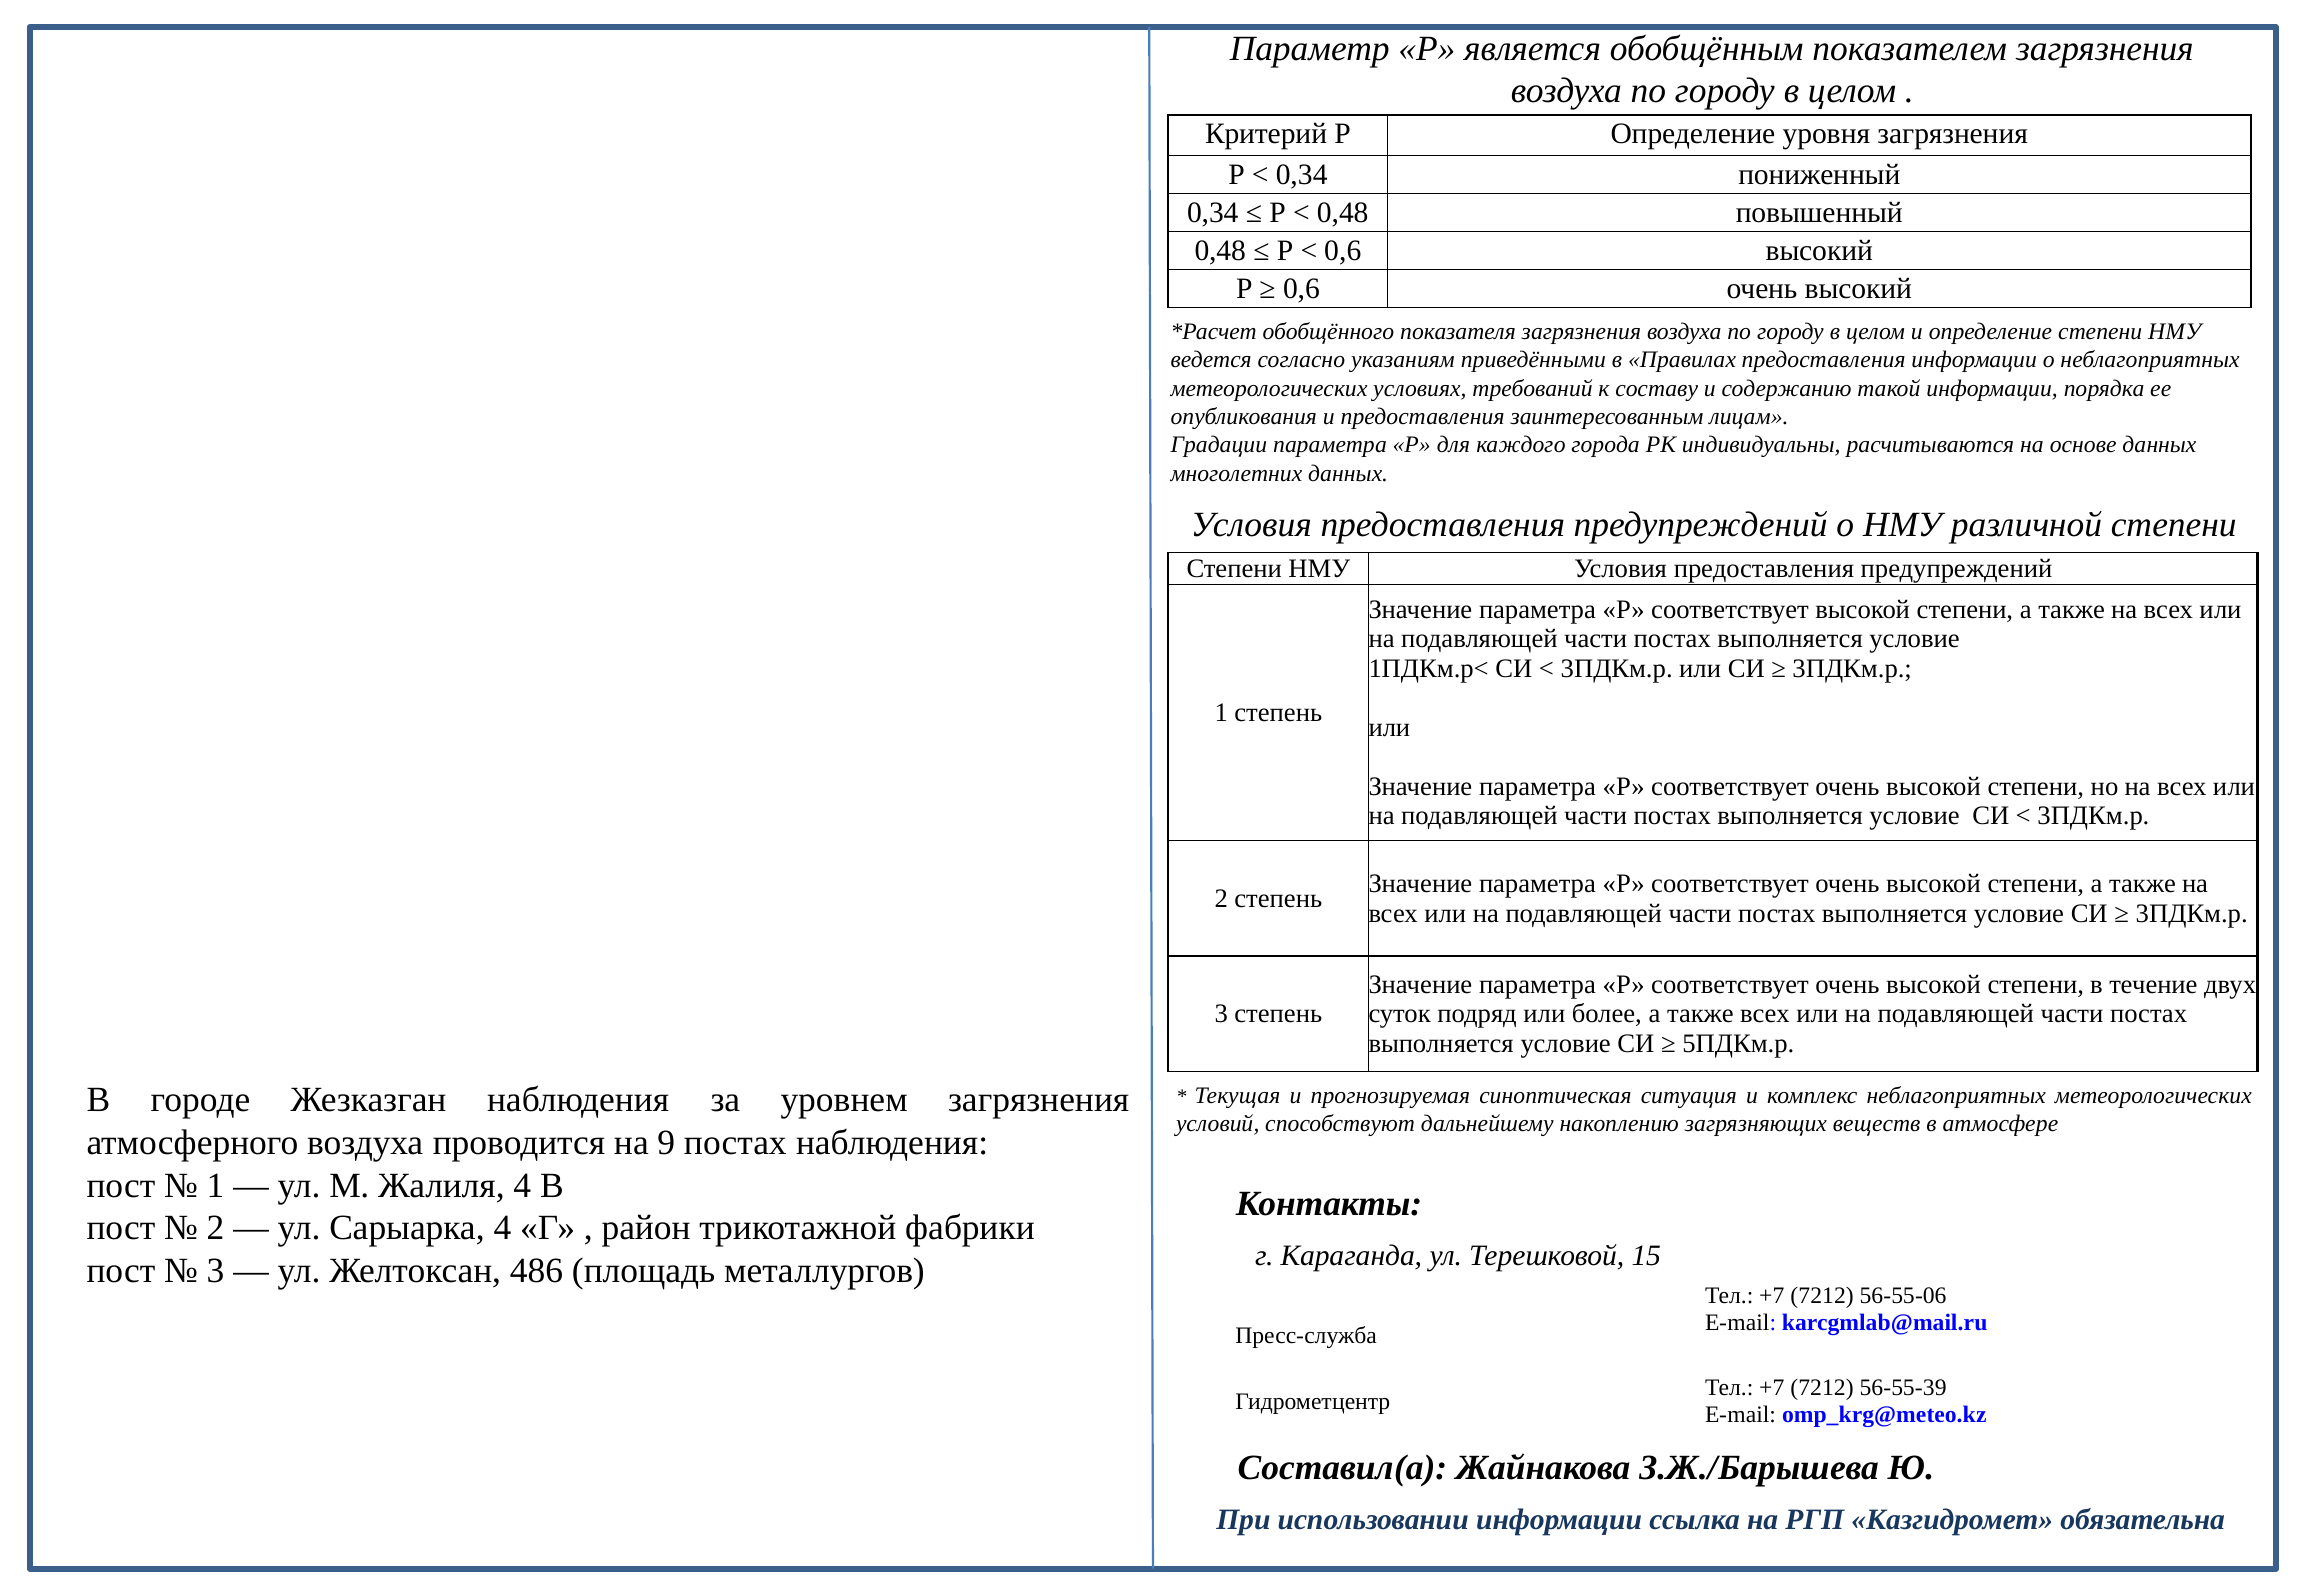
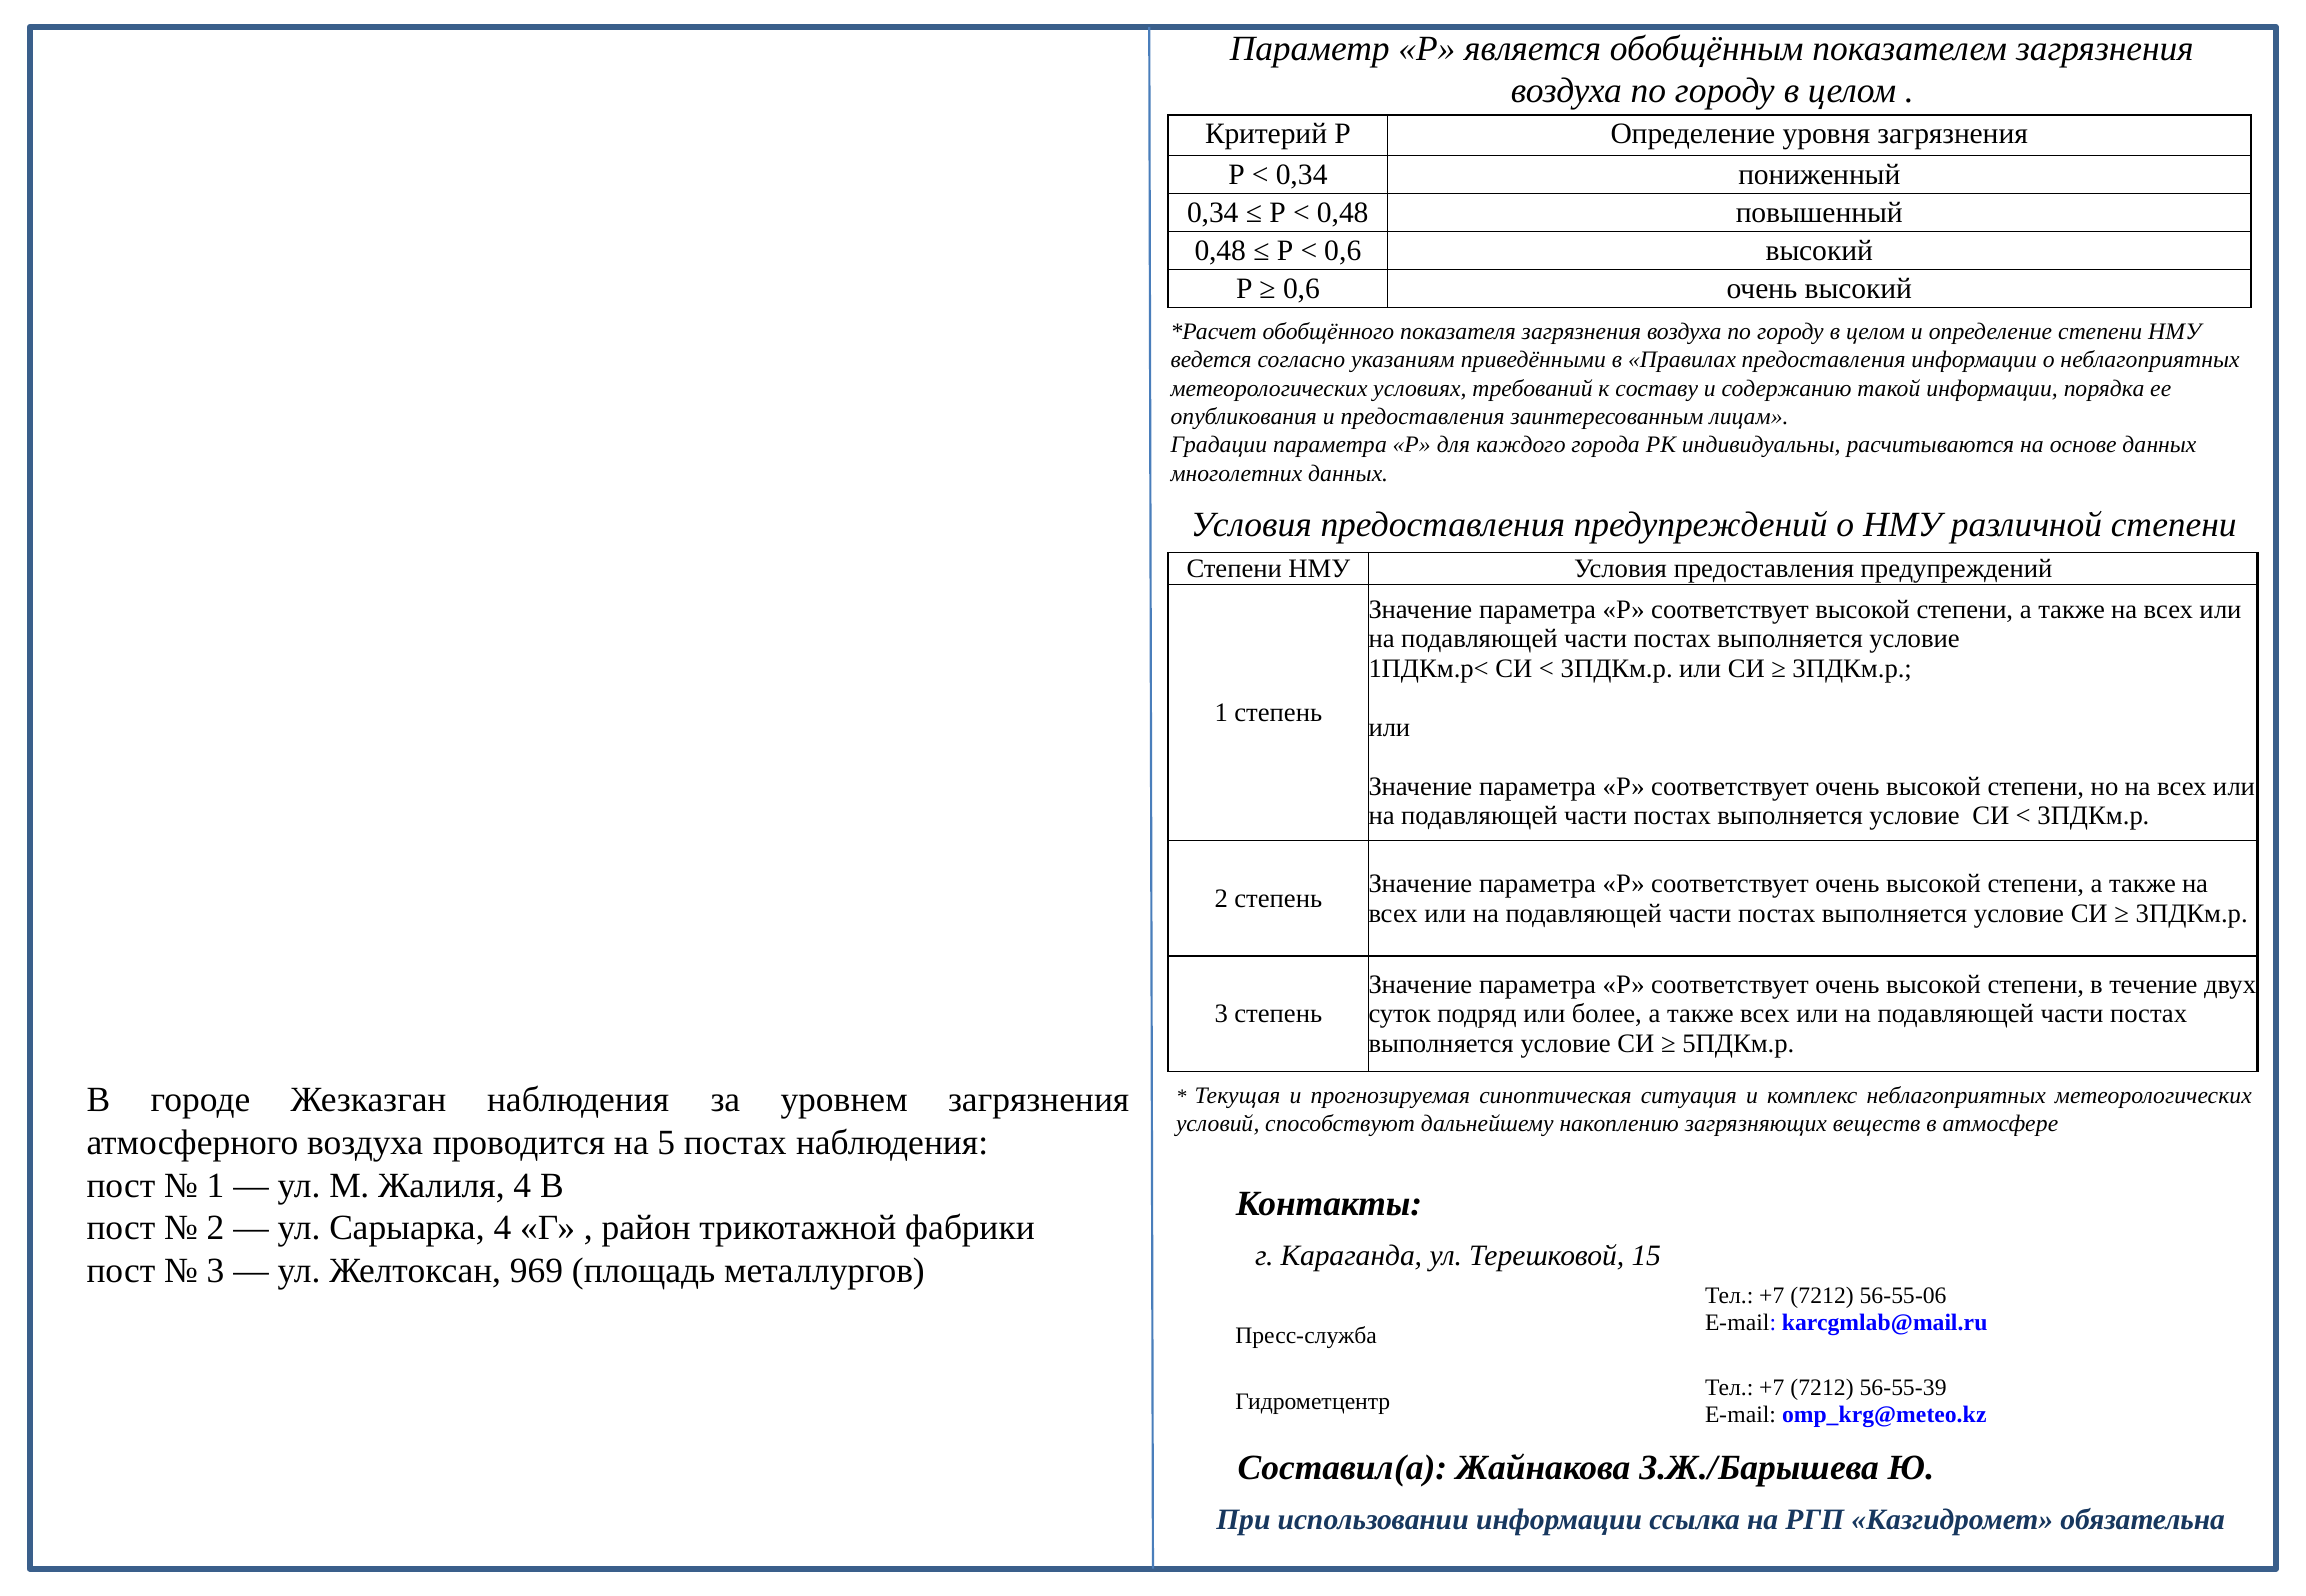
9: 9 -> 5 (666, 1143)
486: 486 -> 969 (537, 1271)
